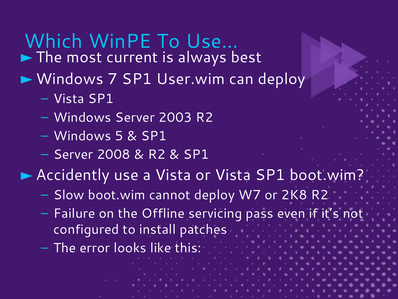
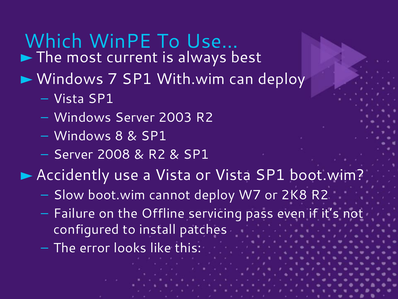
User.wim: User.wim -> With.wim (191, 79)
5: 5 -> 8 (119, 136)
